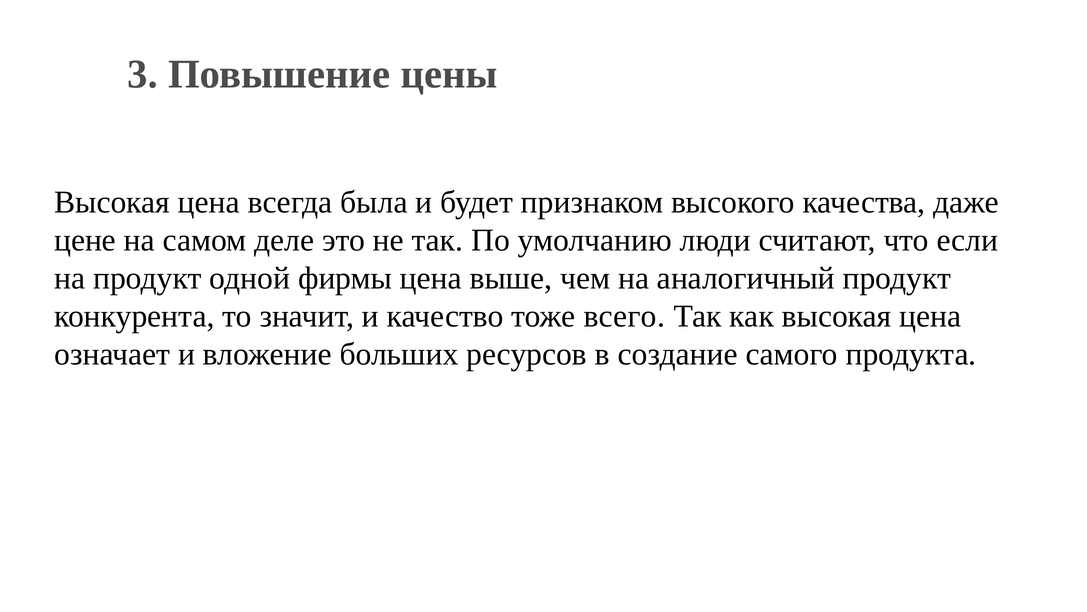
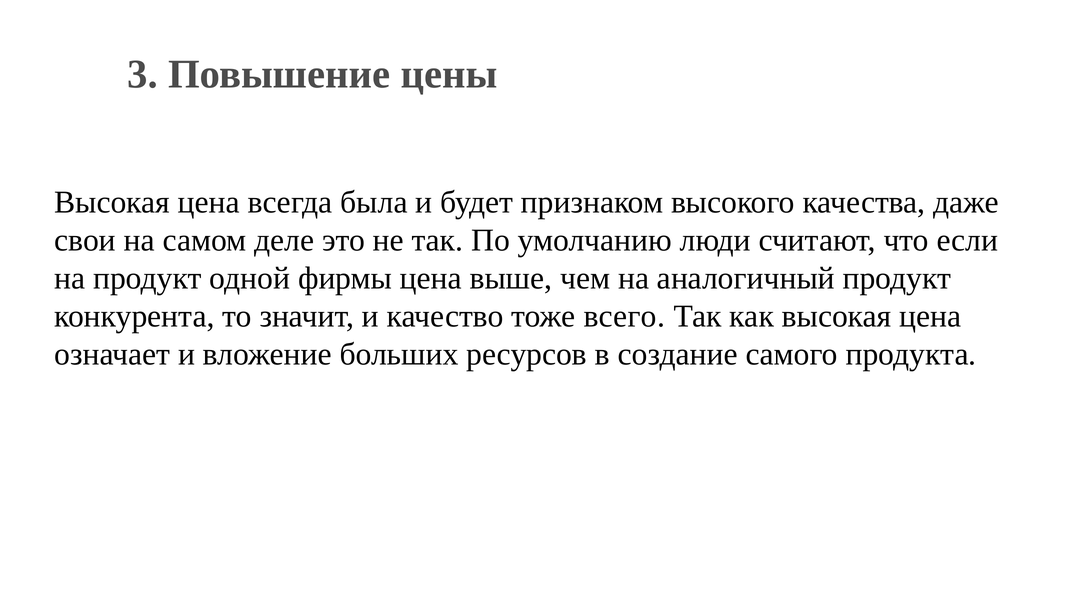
цене: цене -> свои (85, 240)
